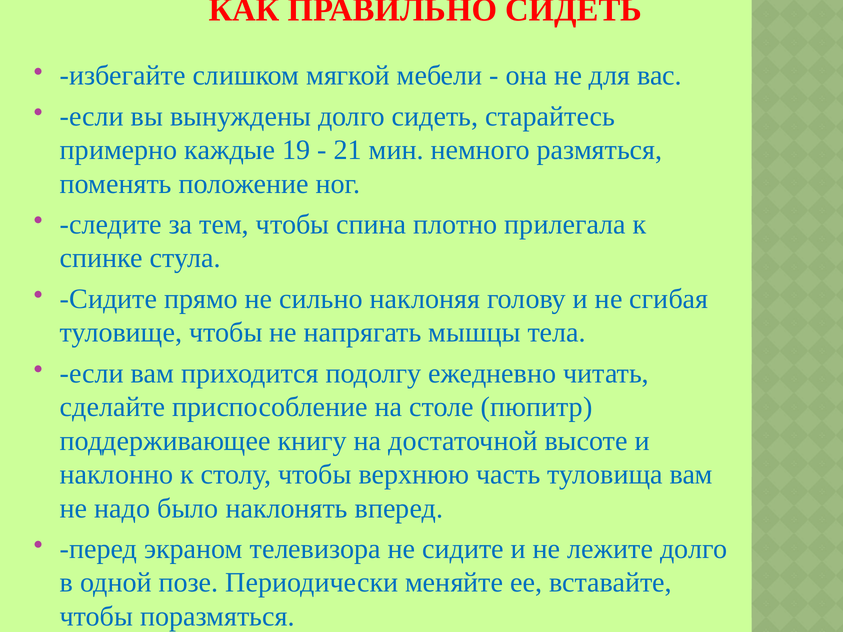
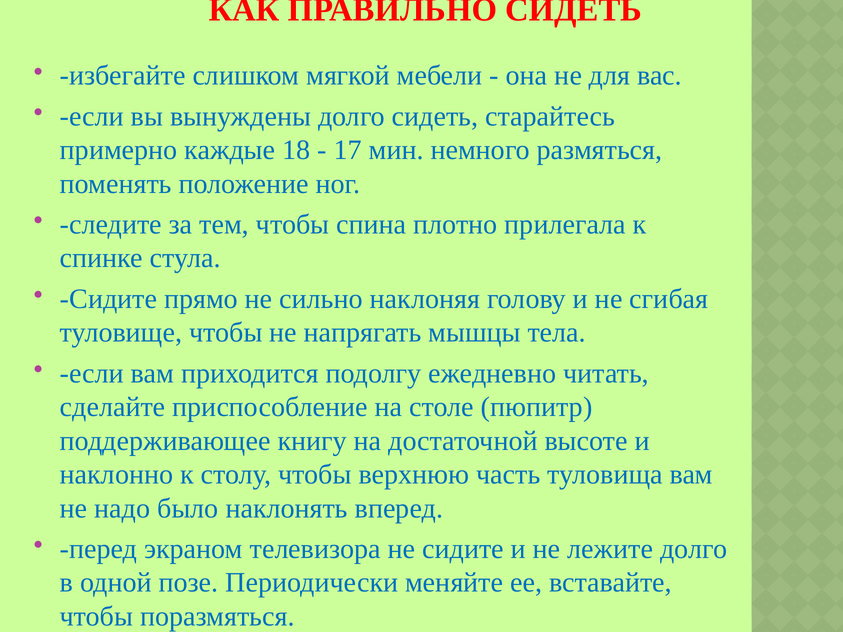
19: 19 -> 18 (296, 150)
21: 21 -> 17 (348, 150)
